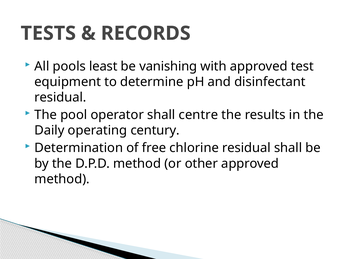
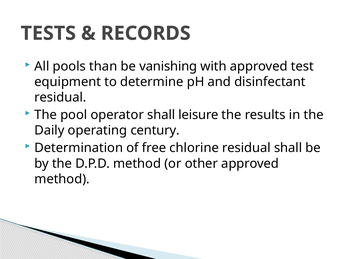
least: least -> than (103, 66)
centre: centre -> leisure (198, 115)
